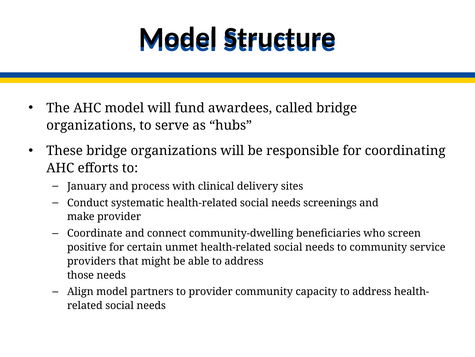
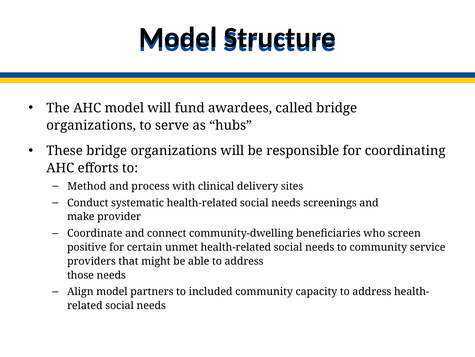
January: January -> Method (87, 186)
to provider: provider -> included (211, 291)
